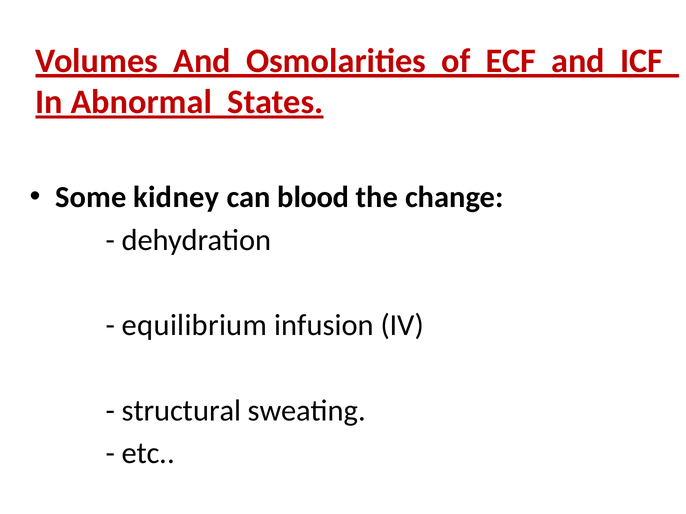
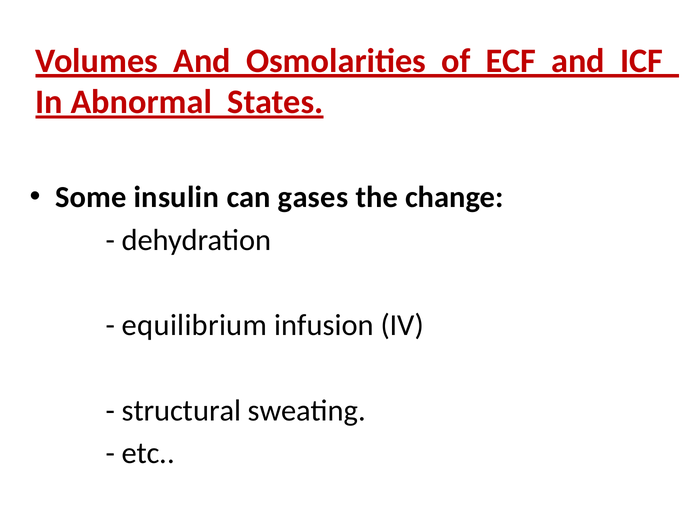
kidney: kidney -> insulin (176, 198)
blood: blood -> gases (313, 198)
